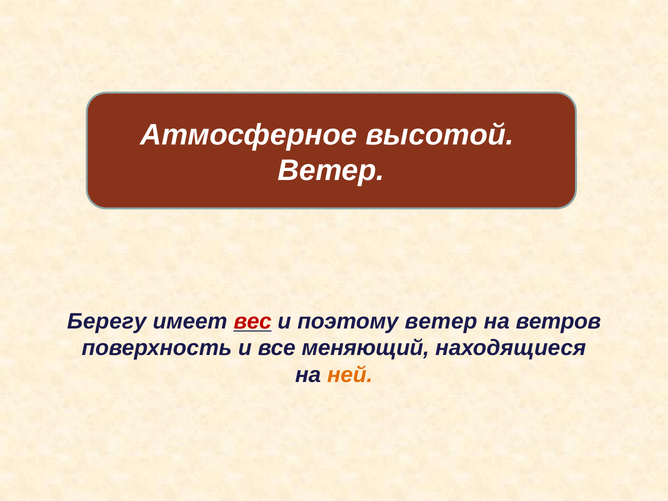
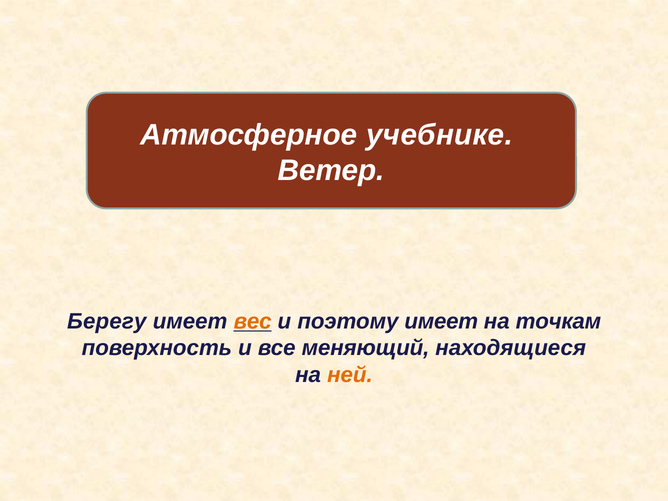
высотой: высотой -> учебнике (440, 135)
вес colour: red -> orange (253, 321)
поэтому ветер: ветер -> имеет (441, 321)
ветров: ветров -> точкам (558, 321)
